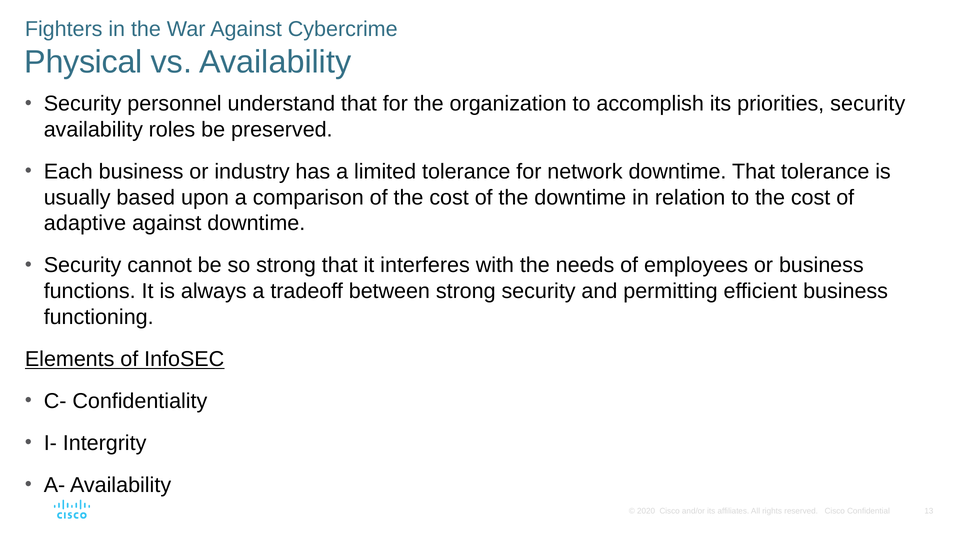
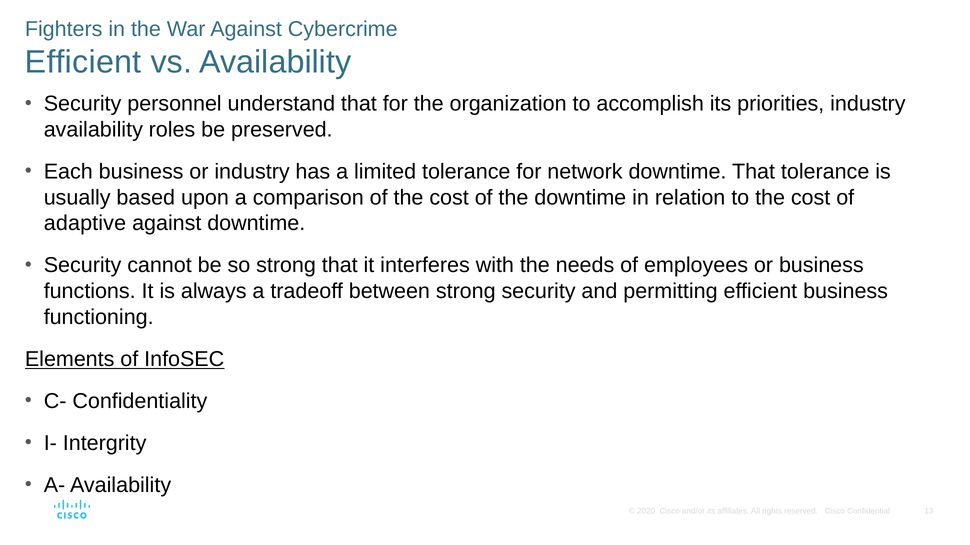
Physical: Physical -> Efficient (83, 62)
priorities security: security -> industry (868, 104)
